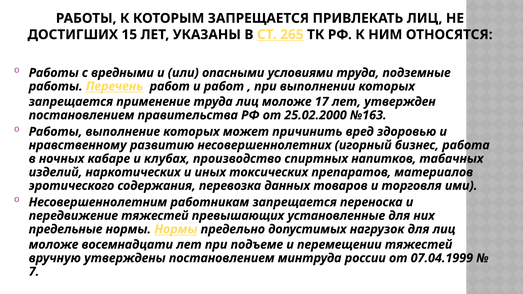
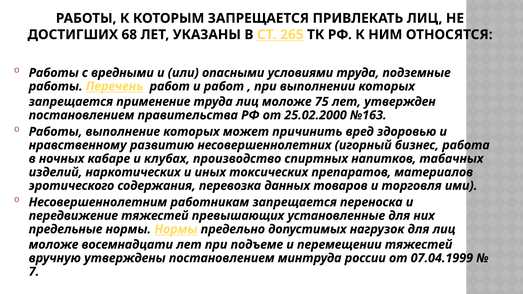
15: 15 -> 68 (129, 35)
17: 17 -> 75 (322, 102)
